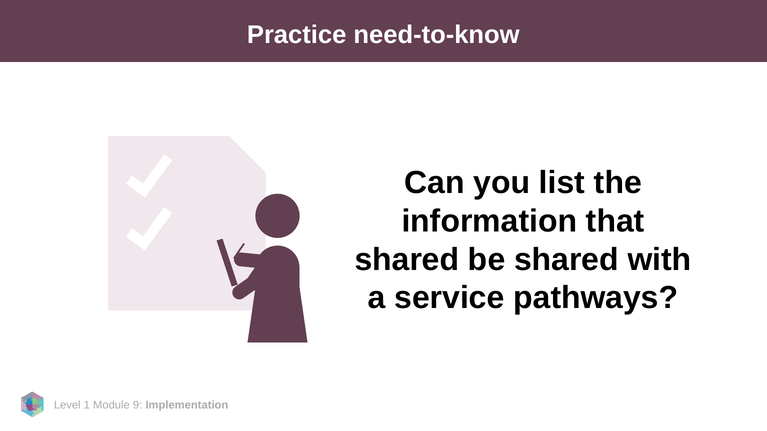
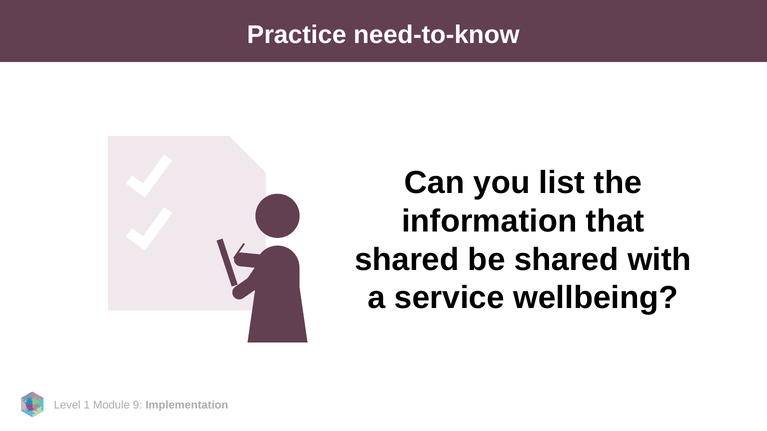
pathways: pathways -> wellbeing (596, 298)
